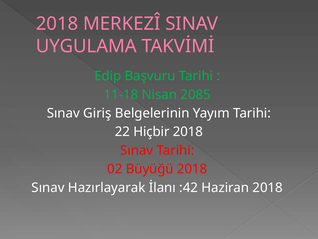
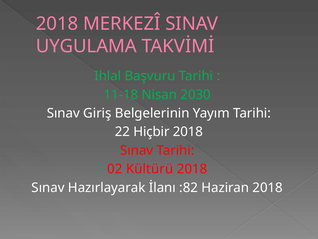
Edip: Edip -> Ihlal (108, 76)
2085: 2085 -> 2030 (196, 94)
Büyüğü: Büyüğü -> Kültürü (150, 169)
:42: :42 -> :82 (189, 187)
